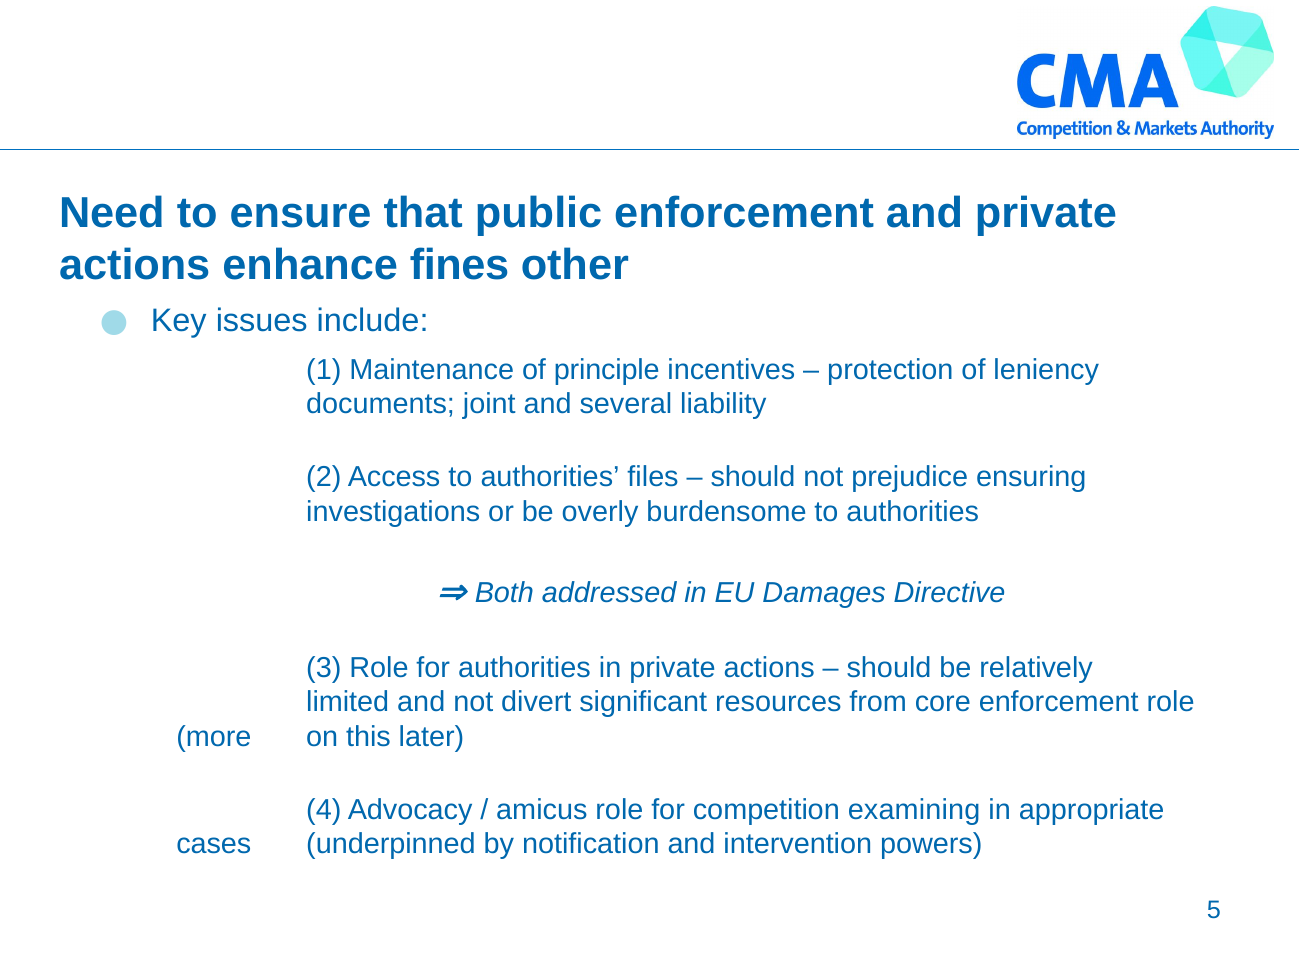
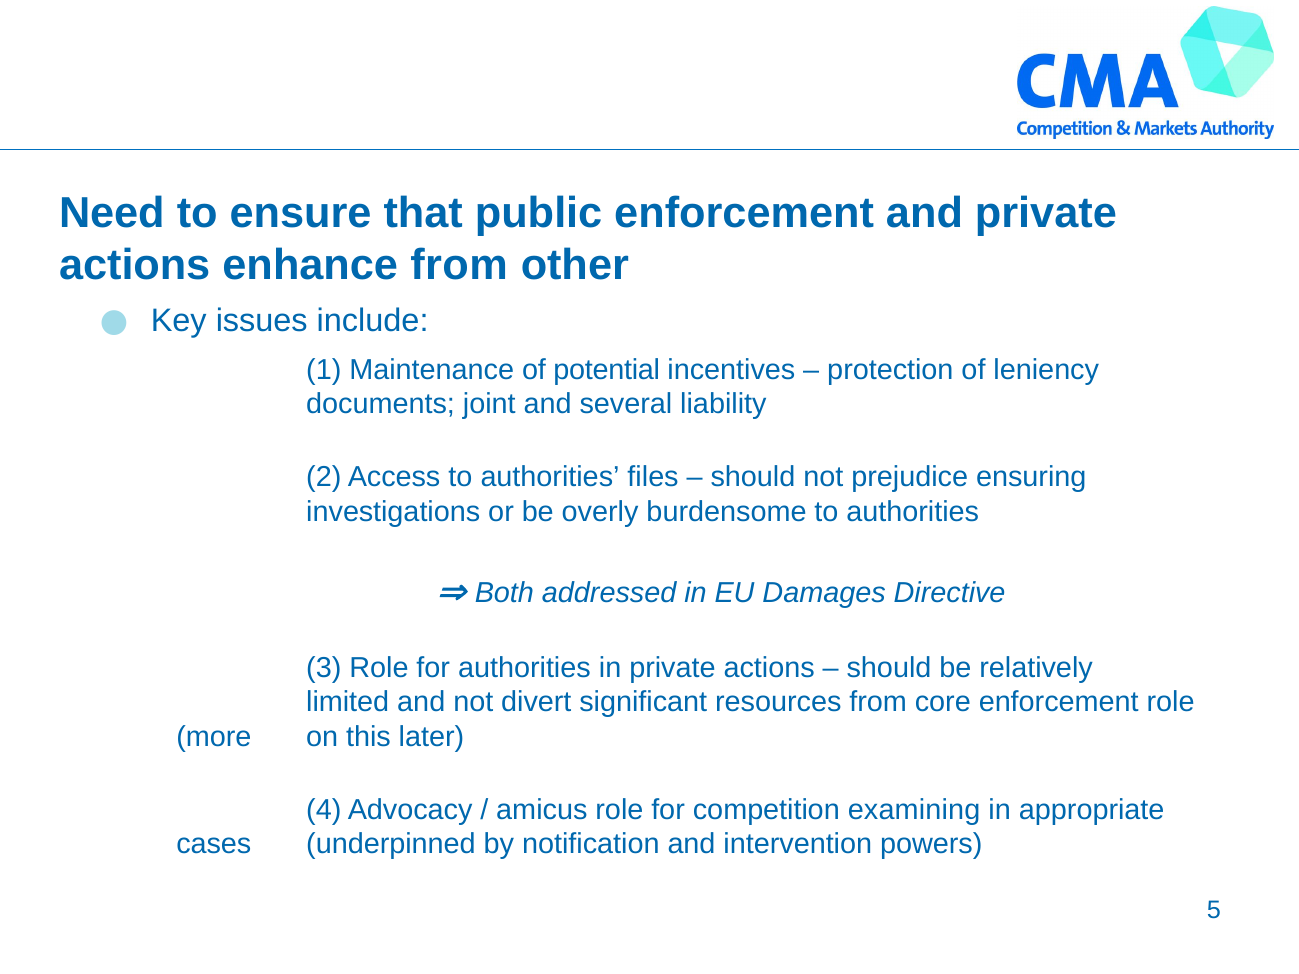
enhance fines: fines -> from (459, 265)
principle: principle -> potential (607, 370)
